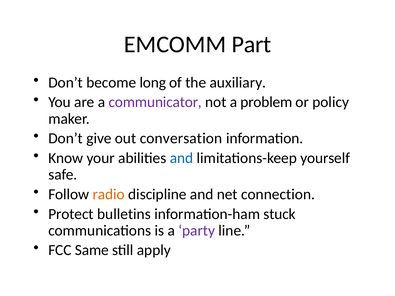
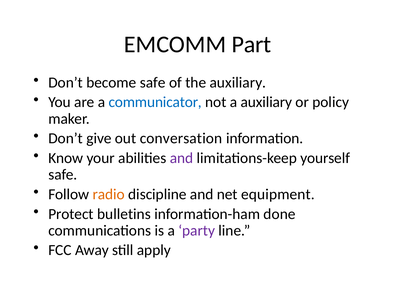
become long: long -> safe (153, 83)
communicator colour: purple -> blue (155, 102)
a problem: problem -> auxiliary (266, 102)
and colour: blue -> purple (182, 158)
connection: connection -> equipment (278, 194)
stuck: stuck -> done (279, 214)
Same: Same -> Away (92, 250)
